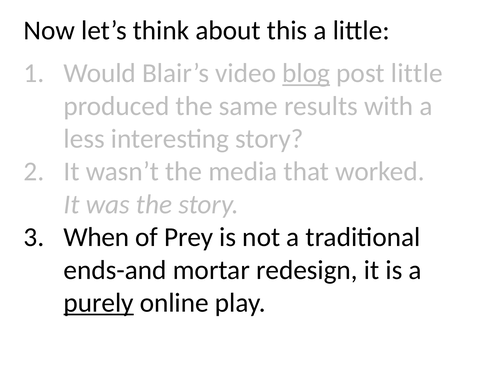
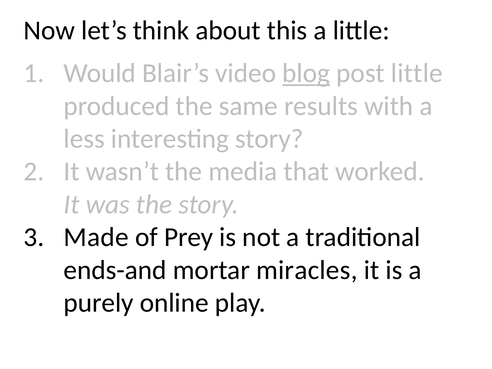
When: When -> Made (96, 237)
redesign: redesign -> miracles (307, 270)
purely underline: present -> none (99, 303)
